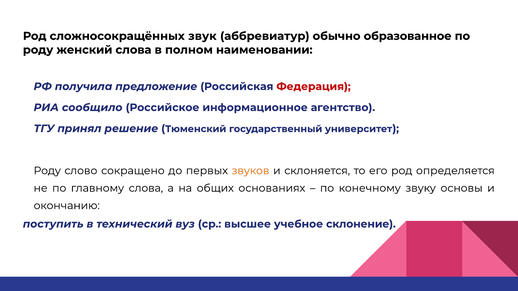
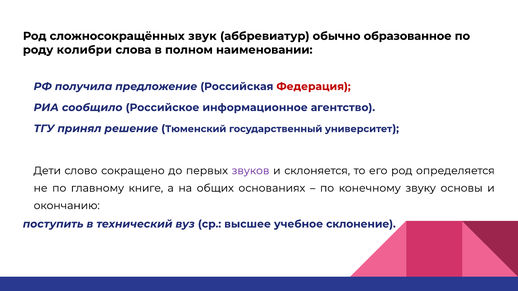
женский: женский -> колибри (84, 50)
Роду: Роду -> Дети (47, 171)
звуков colour: orange -> purple (251, 171)
главному слова: слова -> книге (146, 188)
